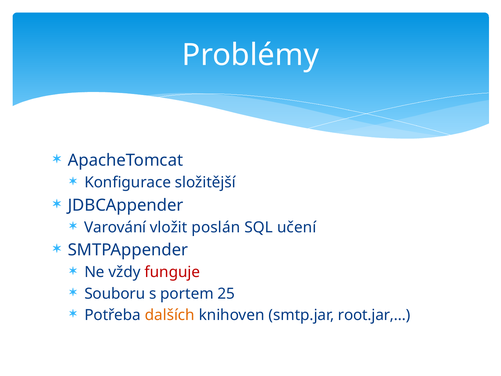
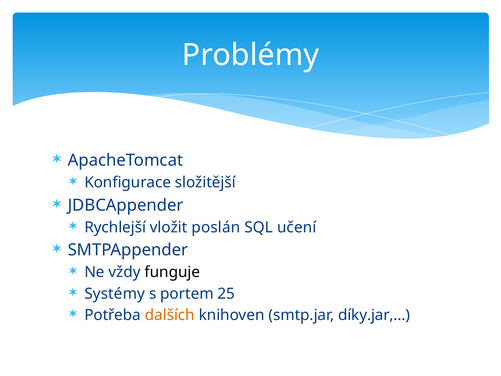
Varování: Varování -> Rychlejší (115, 227)
funguje colour: red -> black (172, 272)
Souboru: Souboru -> Systémy (115, 293)
root.jar,…: root.jar,… -> díky.jar,… (374, 315)
